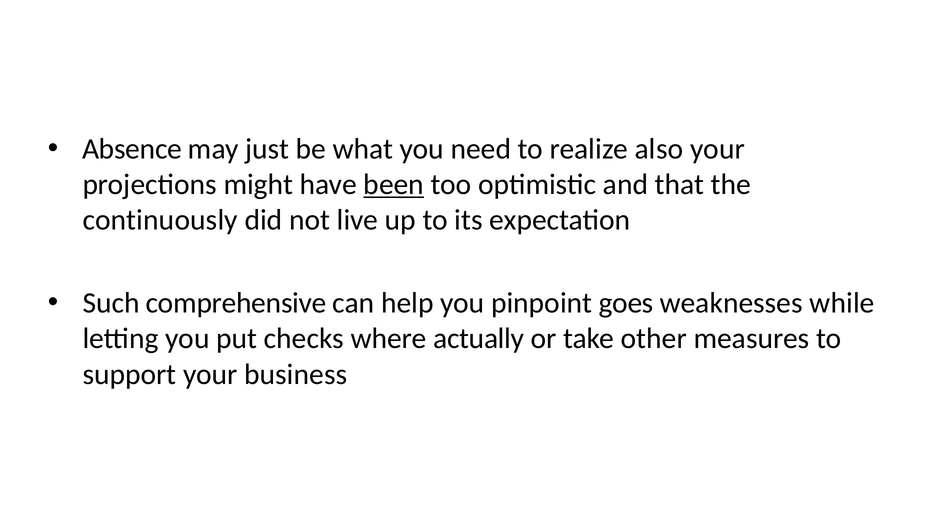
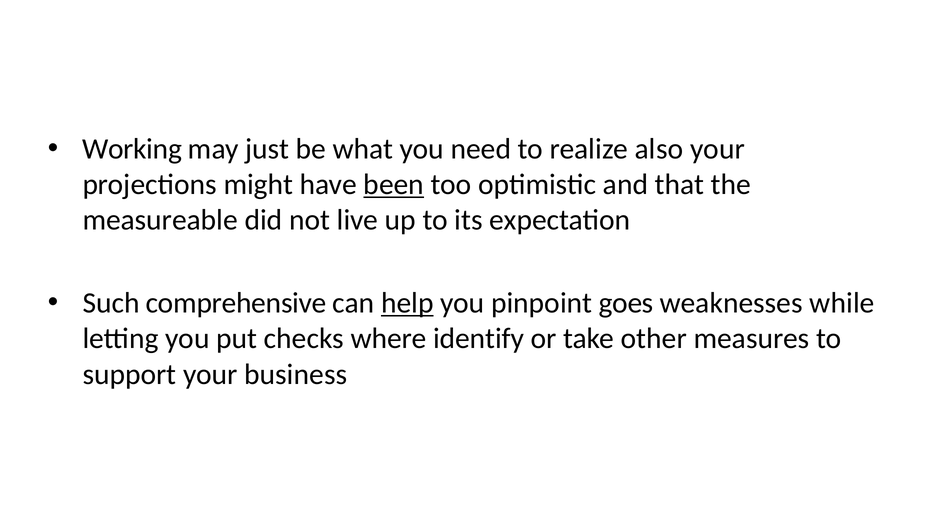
Absence: Absence -> Working (132, 149)
continuously: continuously -> measureable (160, 220)
help underline: none -> present (407, 303)
actually: actually -> identify (479, 339)
